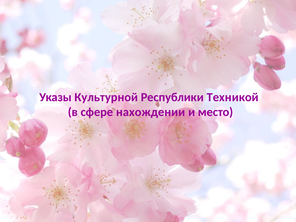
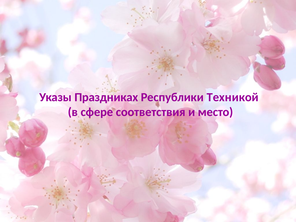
Культурной: Культурной -> Праздниках (106, 97)
нахождении: нахождении -> соответствия (151, 112)
